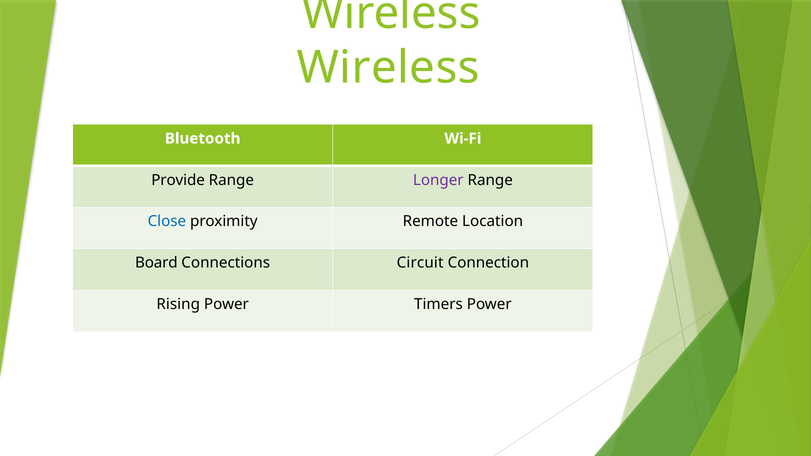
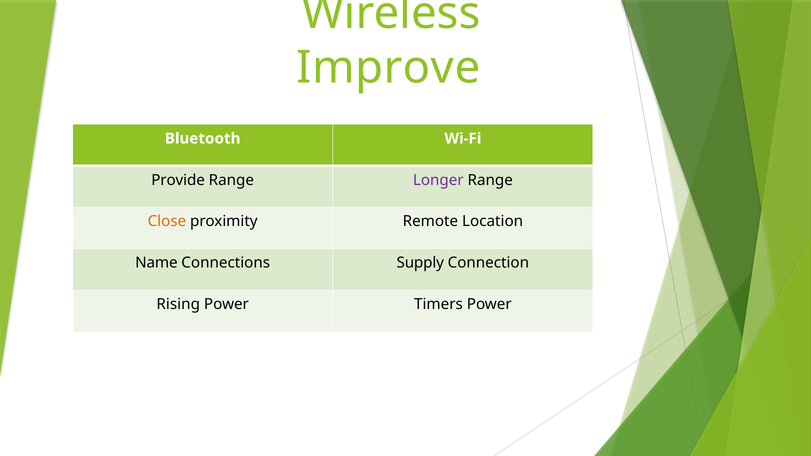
Wireless: Wireless -> Improve (388, 68)
Close colour: blue -> orange (167, 222)
Board: Board -> Name (156, 263)
Circuit: Circuit -> Supply (420, 263)
